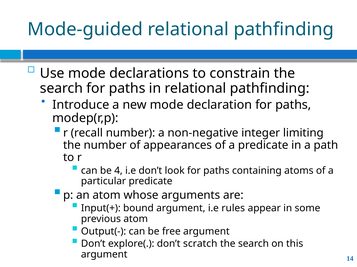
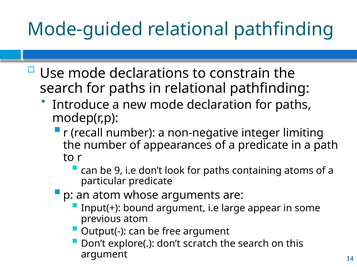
4: 4 -> 9 (118, 171)
rules: rules -> large (233, 209)
